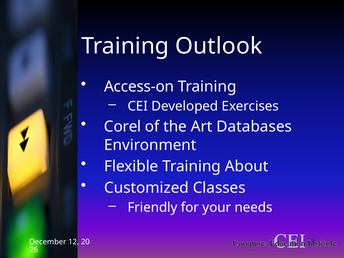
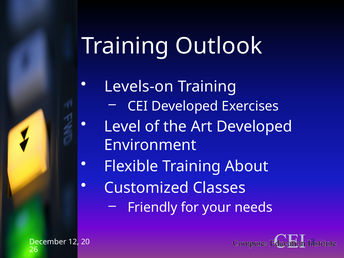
Access-on: Access-on -> Levels-on (139, 86)
Corel: Corel -> Level (123, 127)
Art Databases: Databases -> Developed (254, 127)
